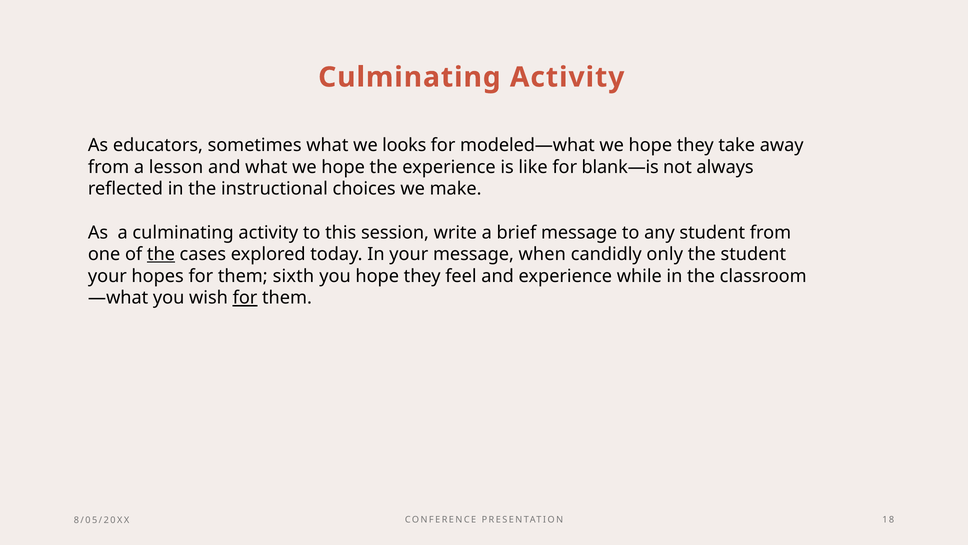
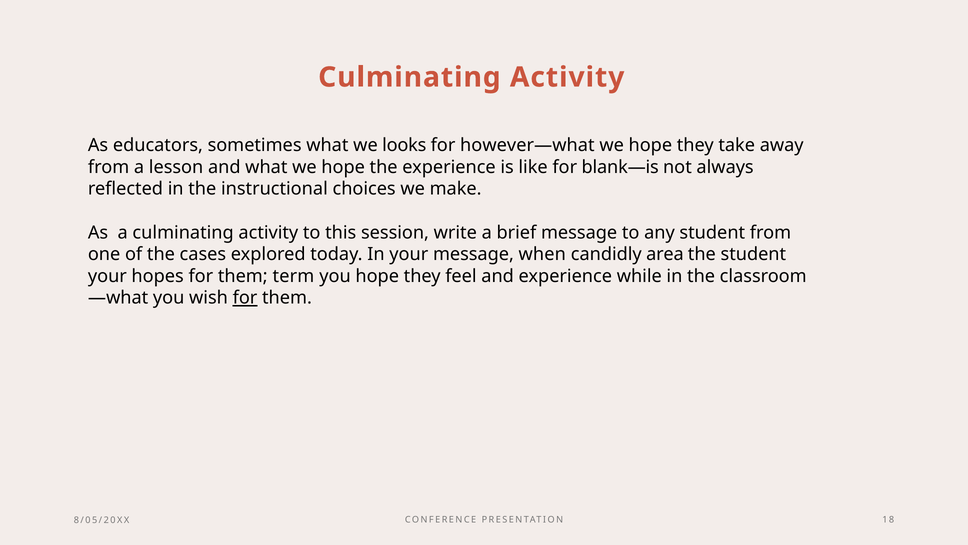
modeled—what: modeled—what -> however—what (527, 145)
the underline: present -> none (161, 254)
only: only -> area (665, 254)
sixth: sixth -> term (293, 276)
